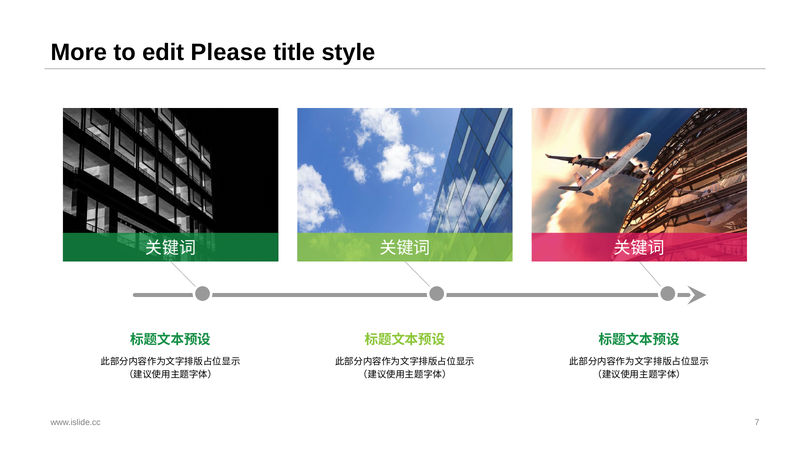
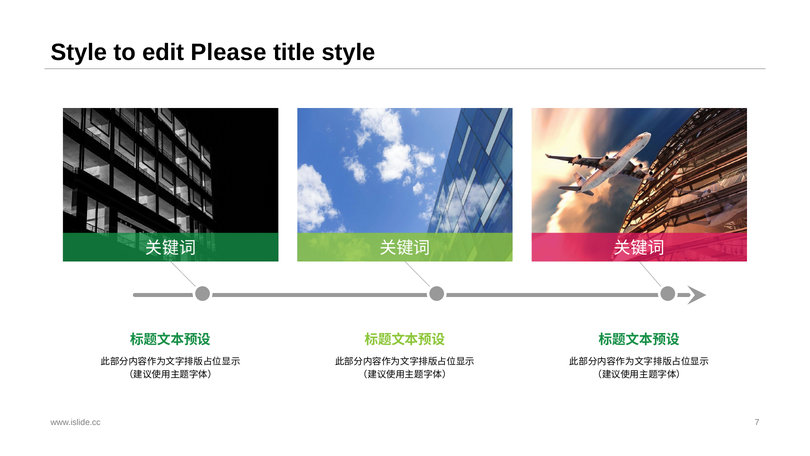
More: More -> Style (79, 52)
